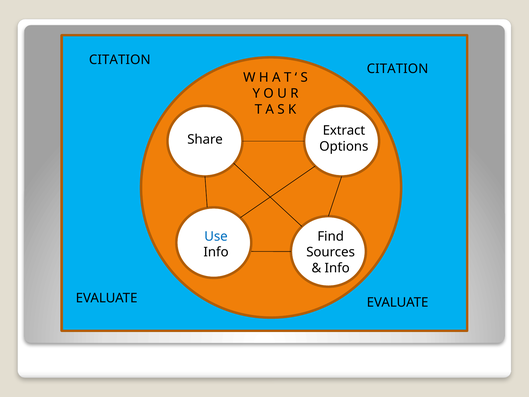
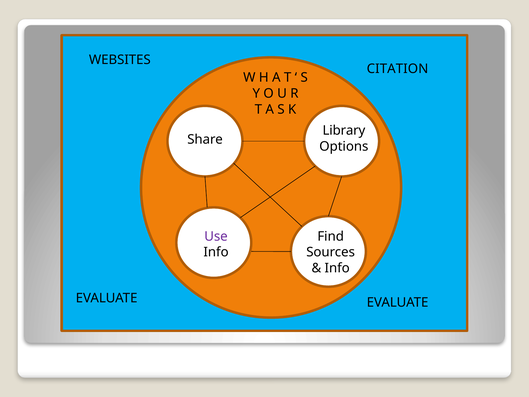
CITATION: CITATION -> WEBSITES (120, 60)
Extract: Extract -> Library (344, 130)
Use colour: blue -> purple (216, 236)
